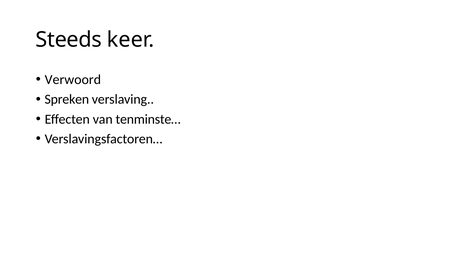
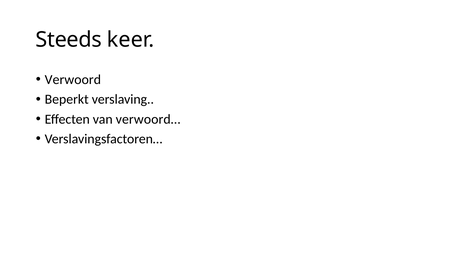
Spreken: Spreken -> Beperkt (67, 99)
tenminste…: tenminste… -> verwoord… (148, 119)
